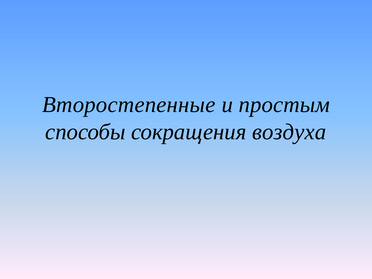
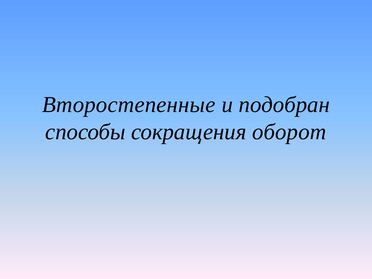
простым: простым -> подобран (284, 105)
воздуха: воздуха -> оборот (289, 132)
